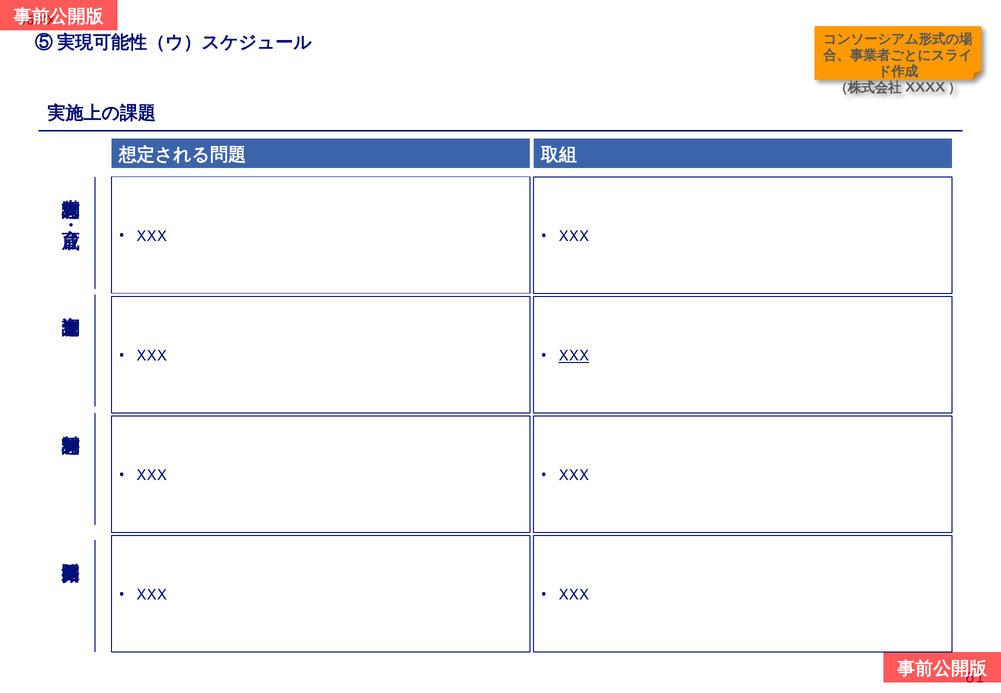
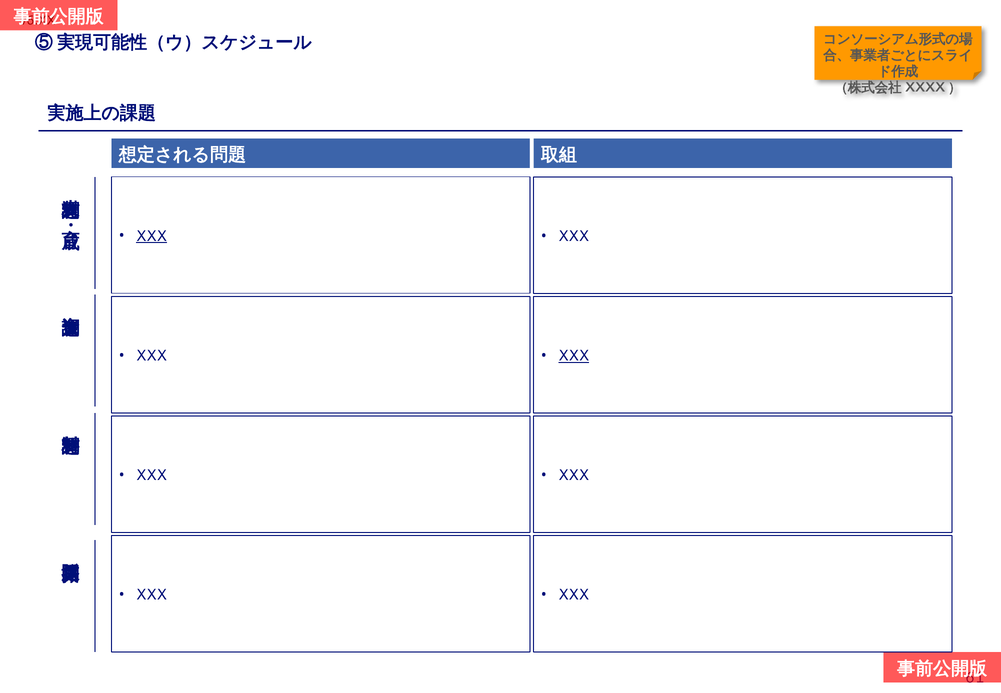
XXX underline: none -> present (151, 236)
